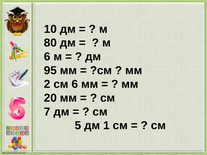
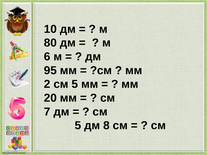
2 см 6: 6 -> 5 (75, 84)
1: 1 -> 8 (106, 126)
